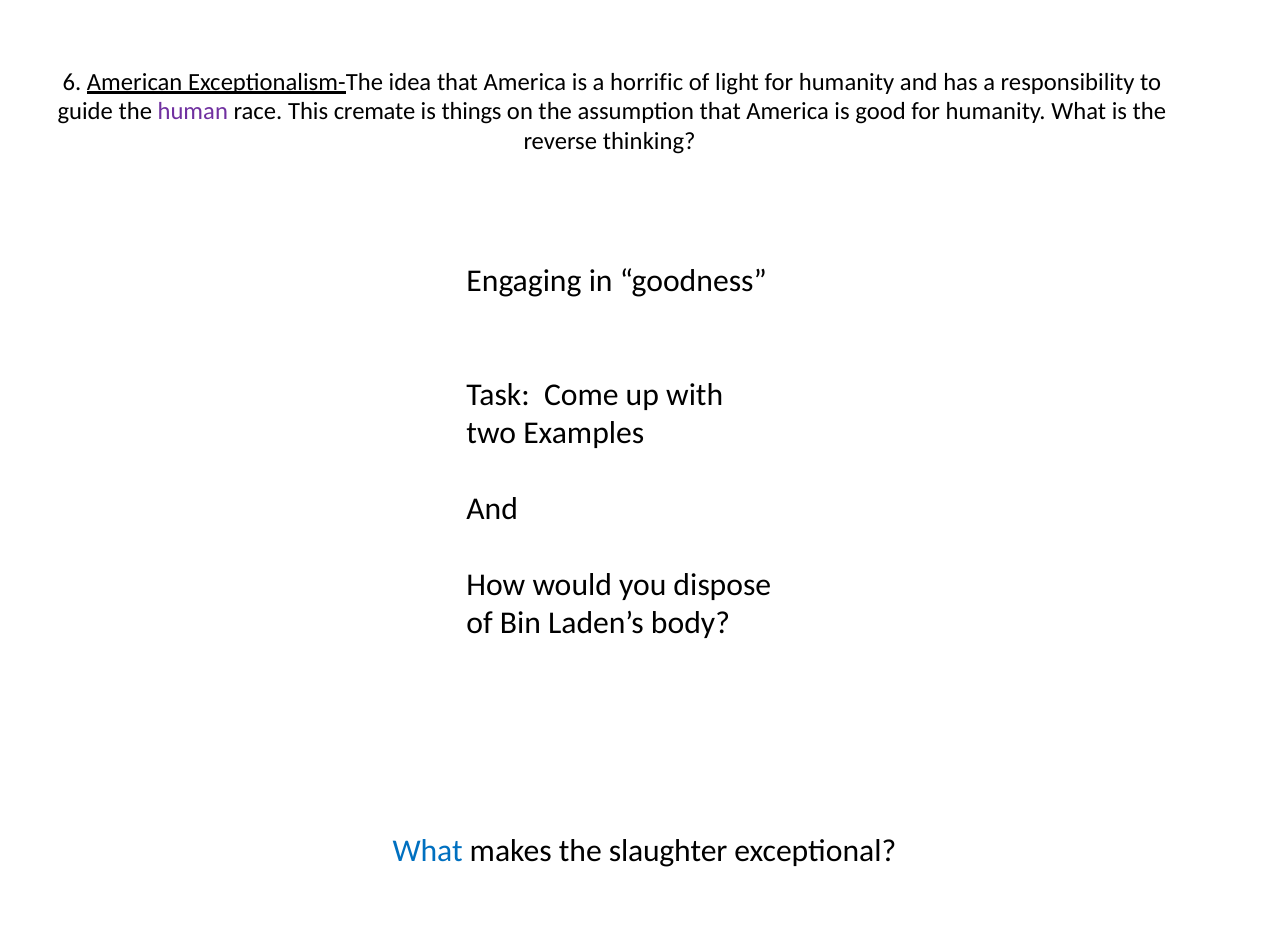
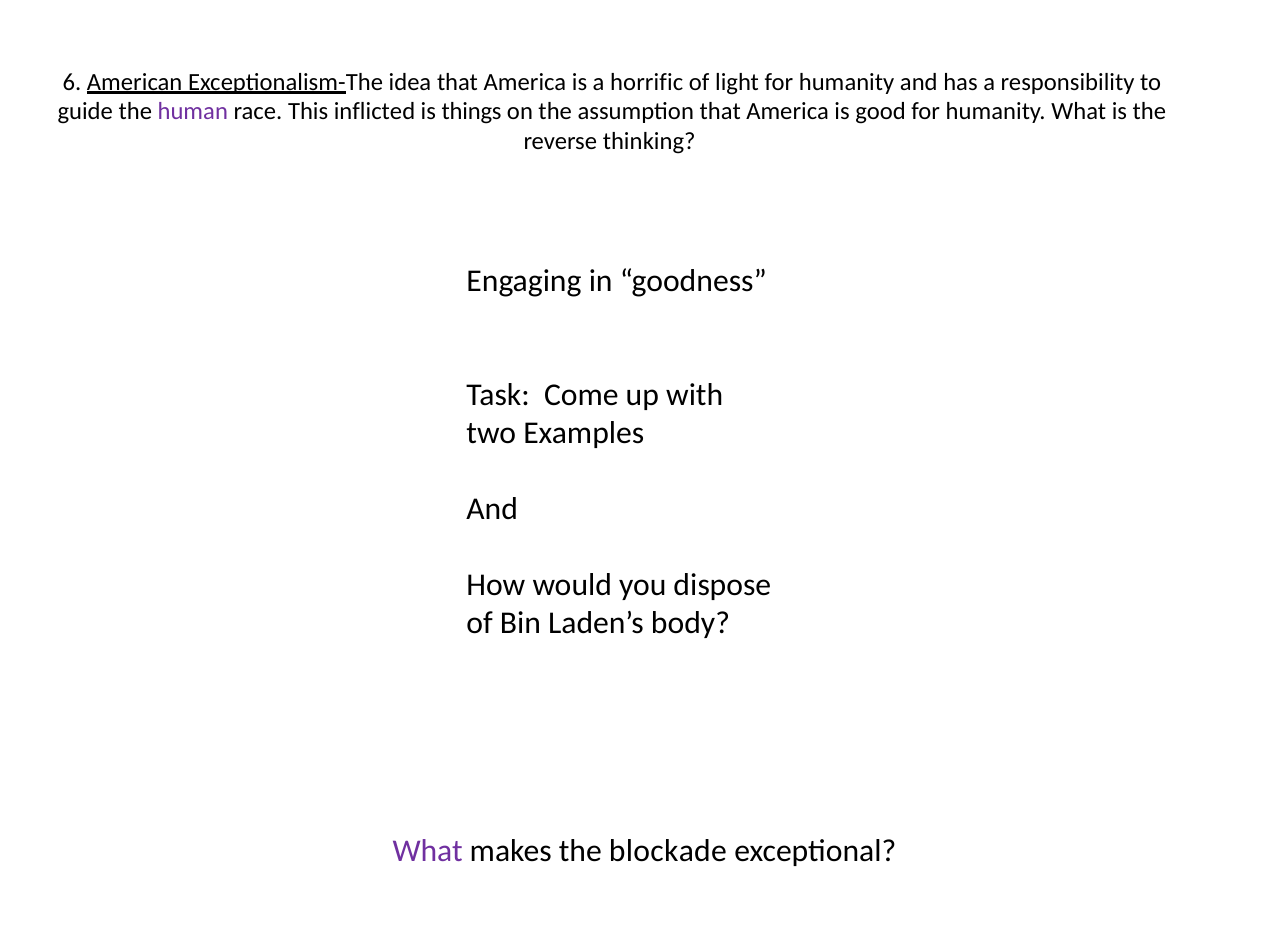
cremate: cremate -> inflicted (375, 112)
What colour: blue -> purple (428, 851)
slaughter: slaughter -> blockade (668, 851)
